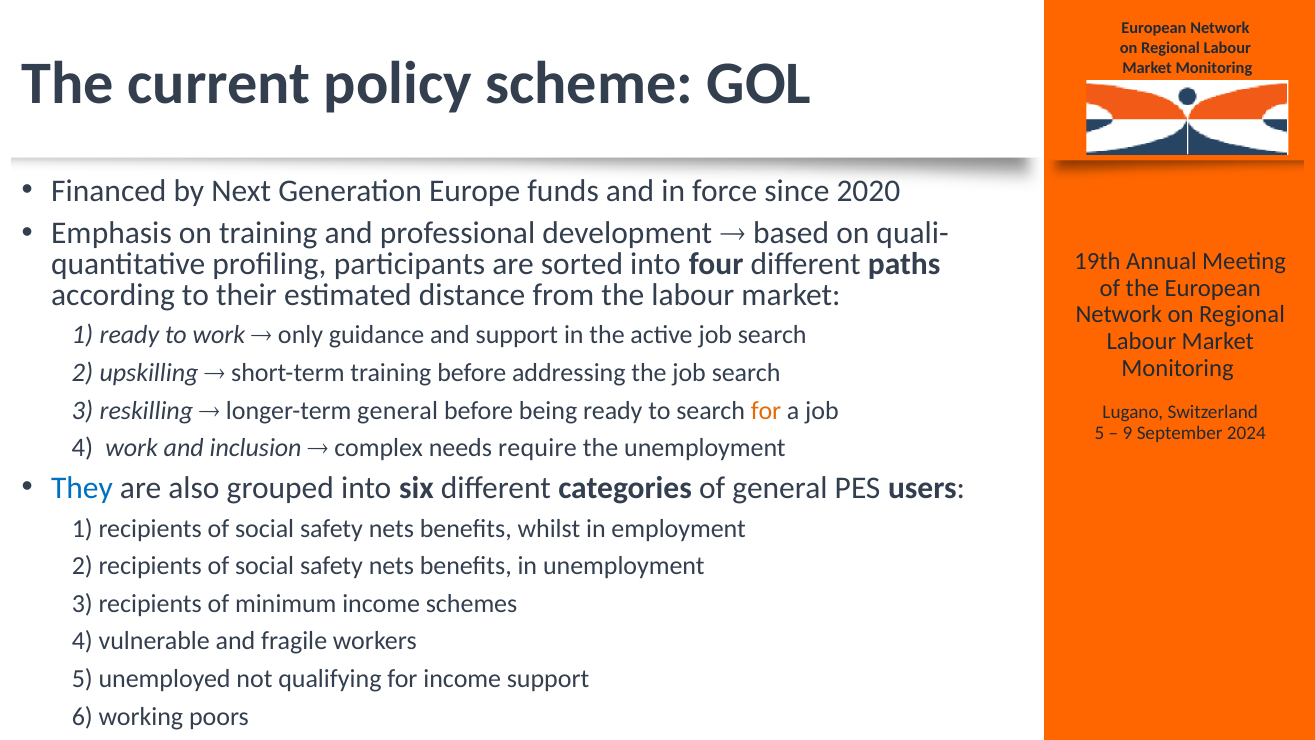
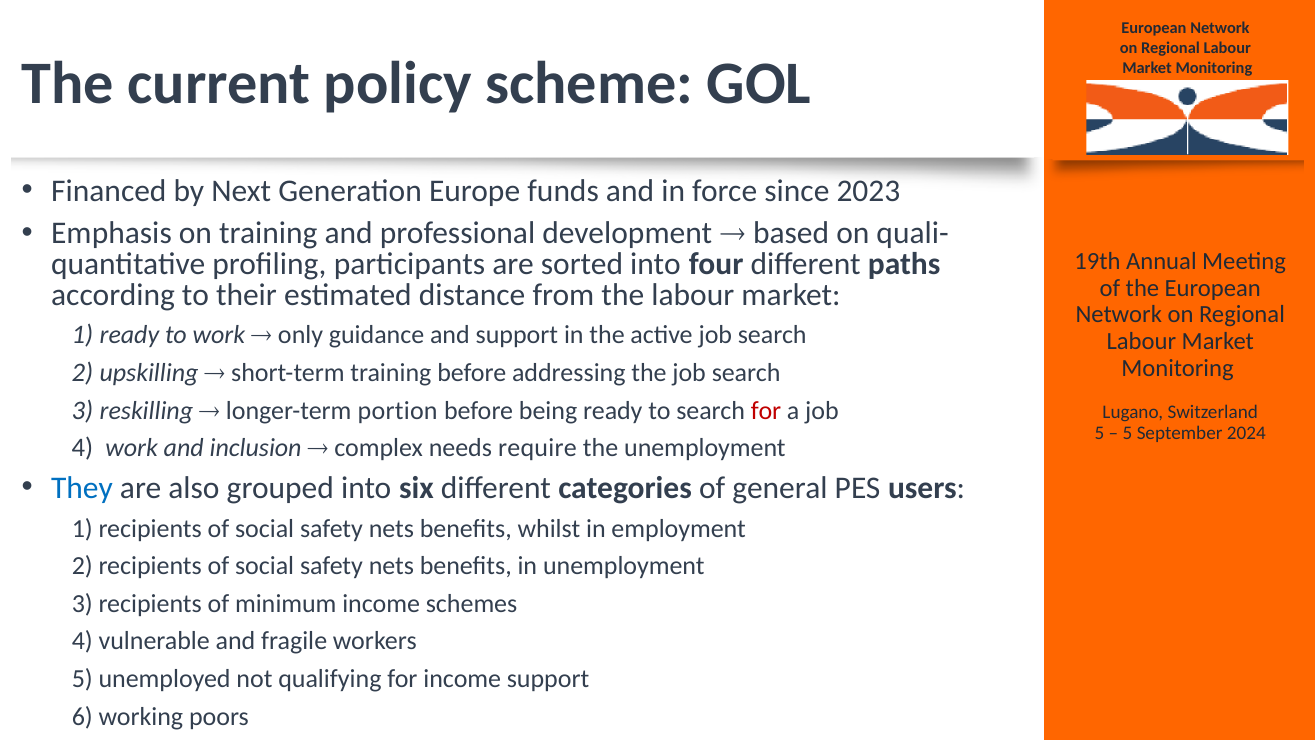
2020: 2020 -> 2023 (868, 191)
longer-term general: general -> portion (398, 410)
for colour: orange -> red (766, 410)
9: 9 -> 5 (1127, 433)
